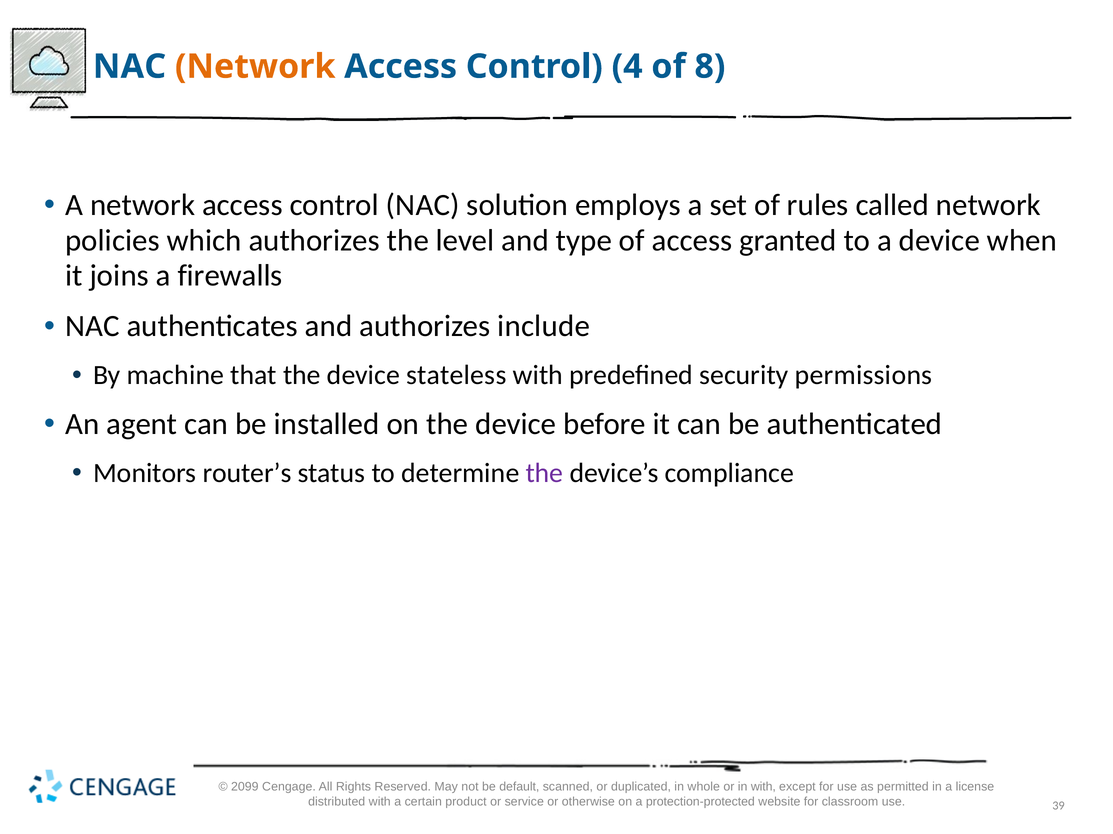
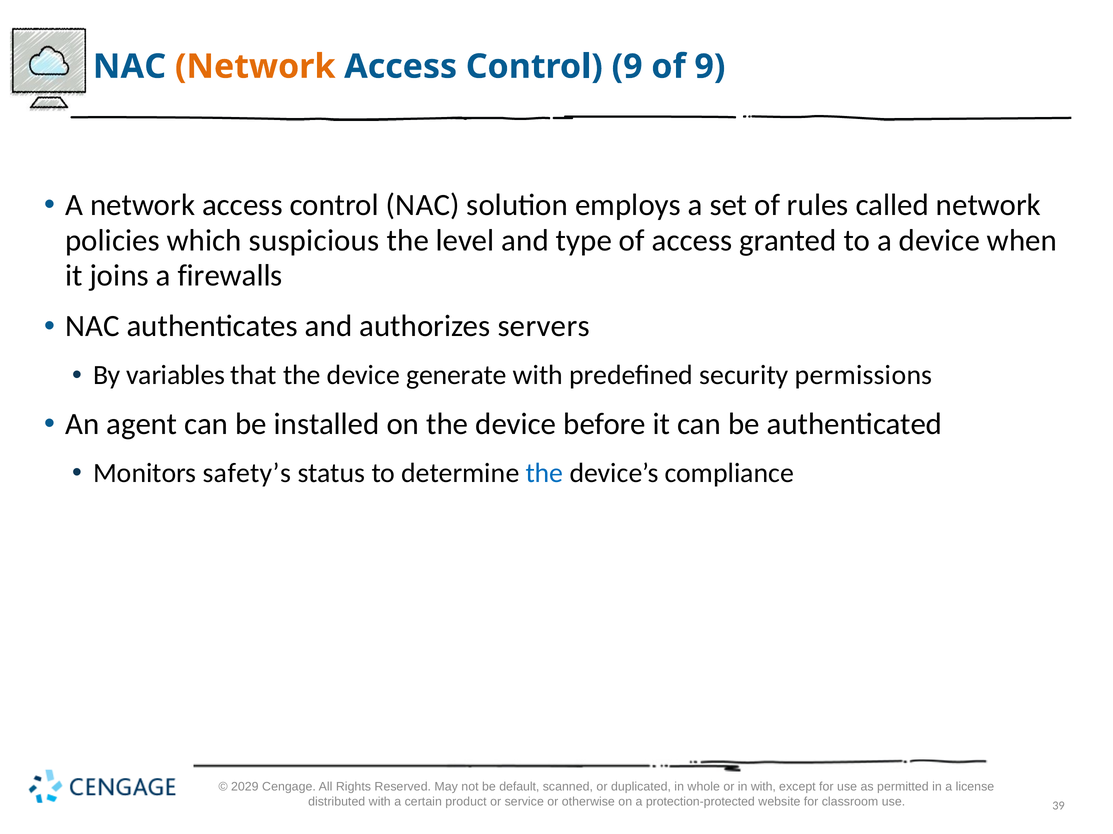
Control 4: 4 -> 9 (627, 67)
of 8: 8 -> 9 (710, 67)
which authorizes: authorizes -> suspicious (314, 241)
include: include -> servers (544, 327)
machine: machine -> variables (176, 376)
stateless: stateless -> generate (456, 376)
router’s: router’s -> safety’s (247, 473)
the colour: purple -> blue (544, 473)
2099: 2099 -> 2029 (245, 787)
